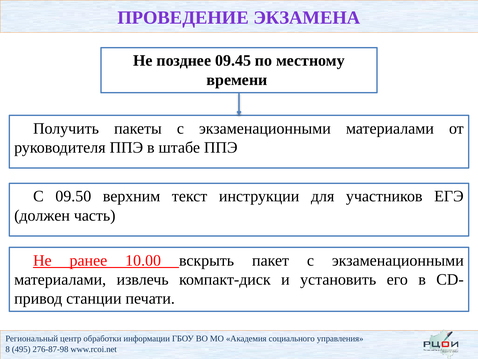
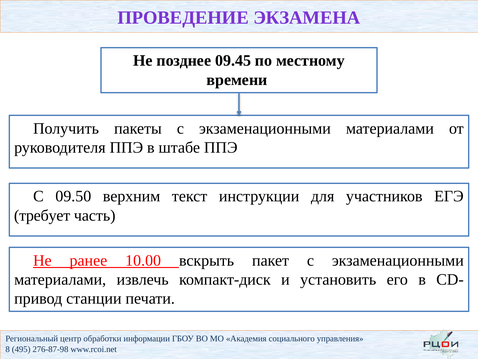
должен: должен -> требует (42, 215)
